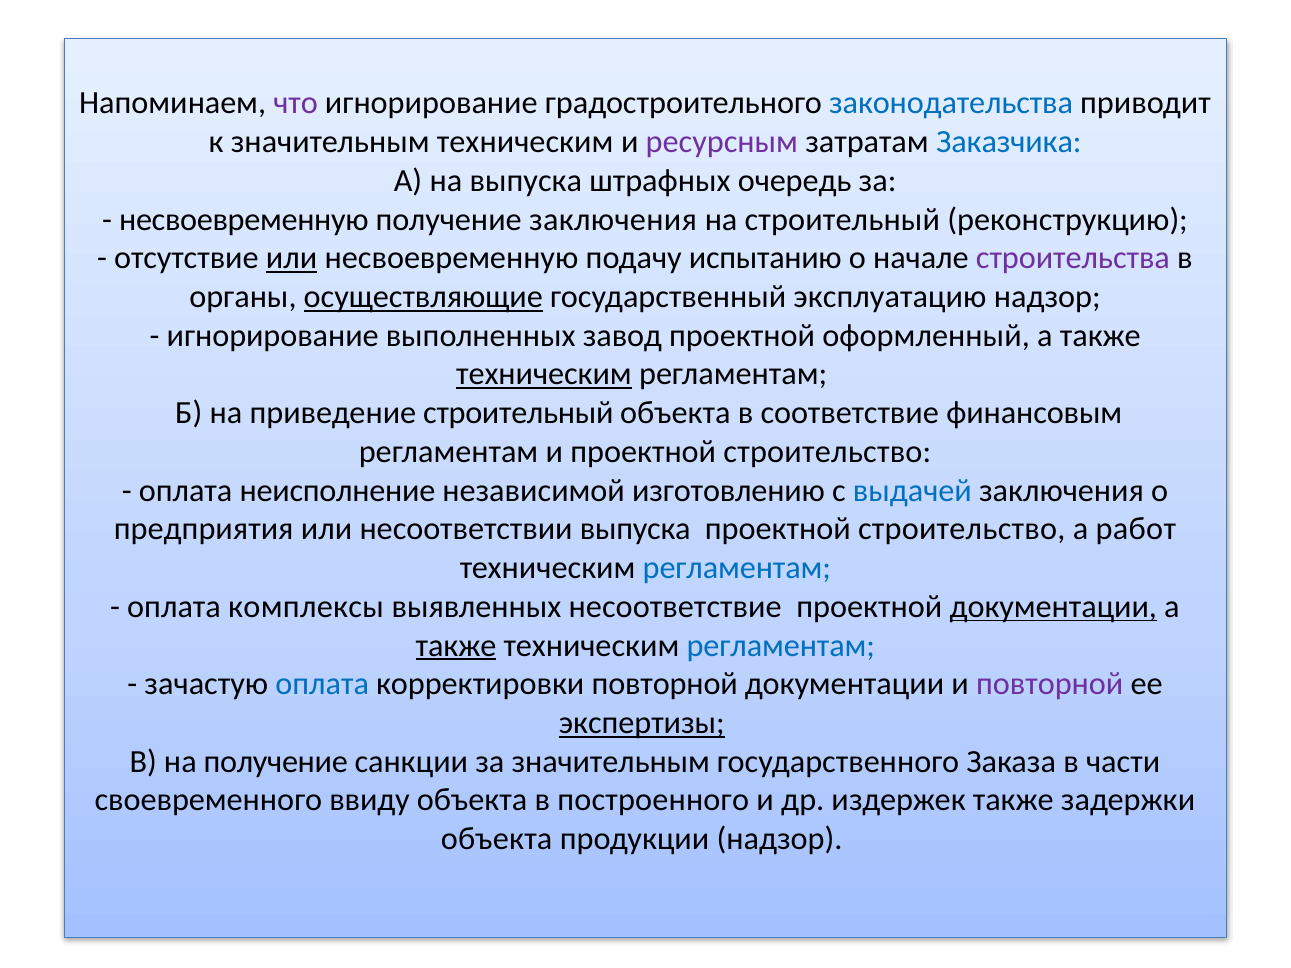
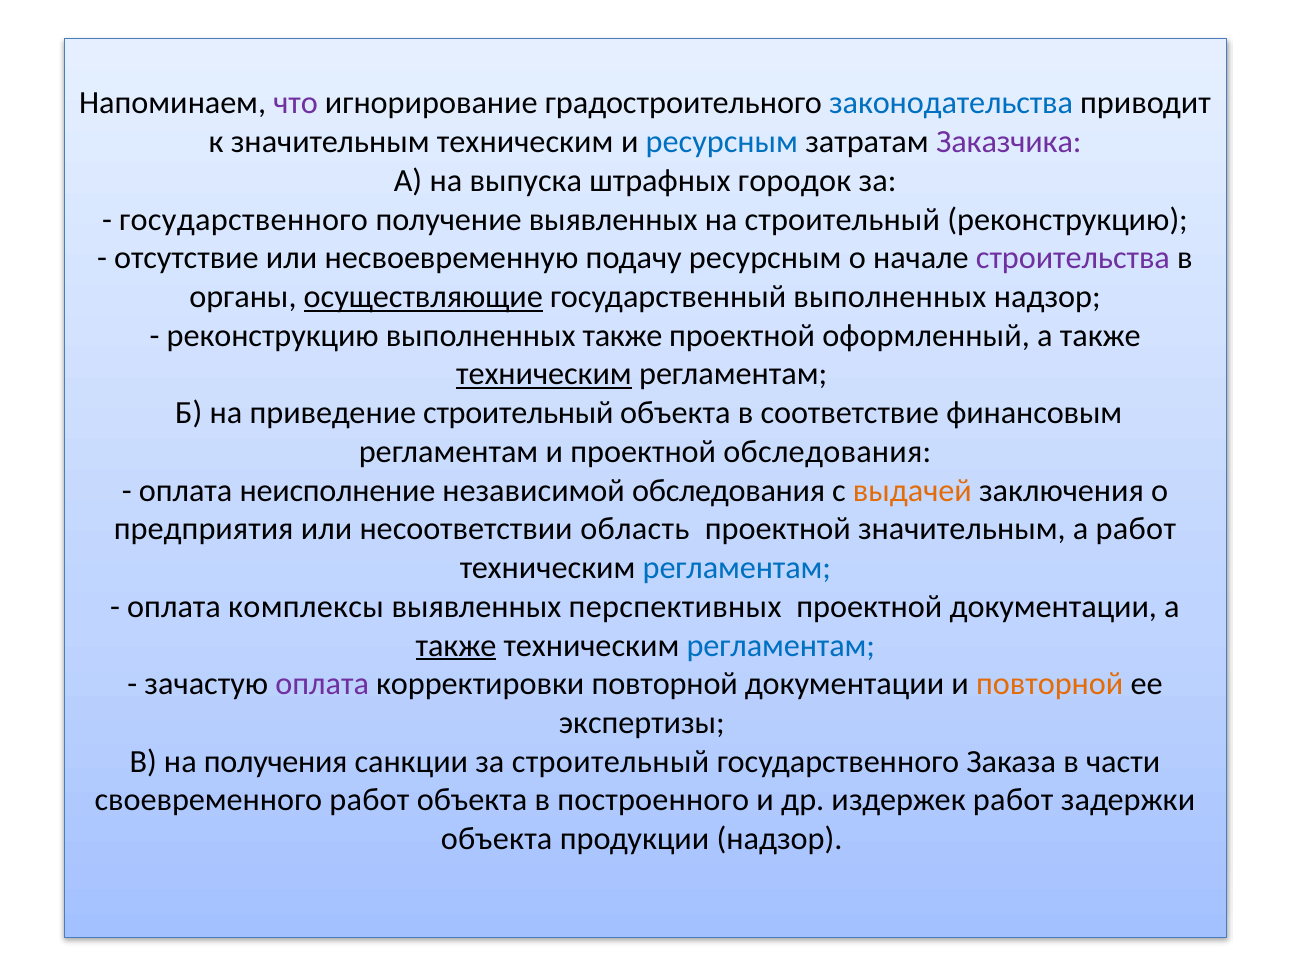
ресурсным colour: purple -> blue (722, 142)
Заказчика colour: blue -> purple (1009, 142)
очередь: очередь -> городок (795, 181)
несвоевременную: несвоевременную -> государственного (244, 219)
получение заключения: заключения -> выявленных (613, 219)
или underline: present -> none (292, 258)
подачу испытанию: испытанию -> ресурсным (765, 258)
государственный эксплуатацию: эксплуатацию -> выполненных (890, 297)
игнорирование: игнорирование -> реконструкцию (273, 336)
выполненных завод: завод -> также (623, 336)
и проектной строительство: строительство -> обследования (827, 452)
независимой изготовлению: изготовлению -> обследования (729, 491)
выдачей colour: blue -> orange (912, 491)
несоответствии выпуска: выпуска -> область (635, 529)
строительство: строительство -> значительным (962, 529)
несоответствие: несоответствие -> перспективных (675, 607)
документации underline: present -> none (1053, 607)
оплата colour: blue -> purple (322, 684)
повторной colour: purple -> orange (1050, 684)
экспертизы underline: present -> none (642, 723)
на получение: получение -> получения (276, 762)
за значительным: значительным -> строительный (611, 762)
своевременного ввиду: ввиду -> работ (369, 800)
издержек также: также -> работ (1013, 800)
